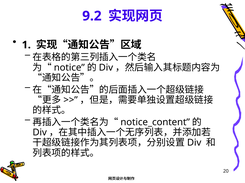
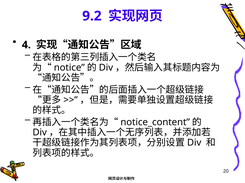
1: 1 -> 4 (26, 45)
